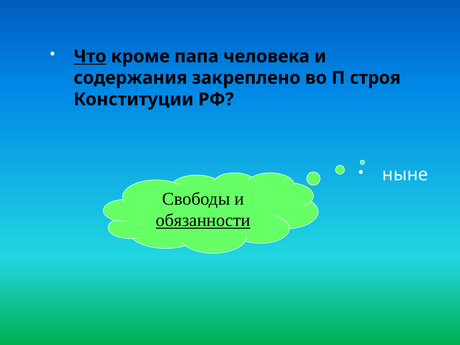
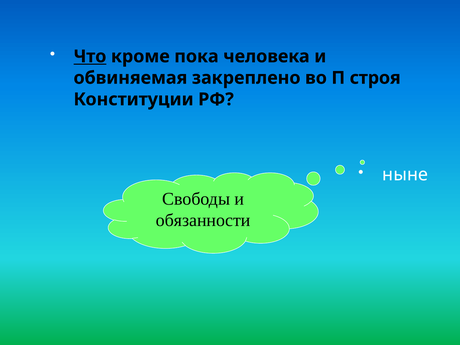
папа: папа -> пока (196, 56)
содержания: содержания -> обвиняемая (130, 78)
обязанности underline: present -> none (203, 220)
